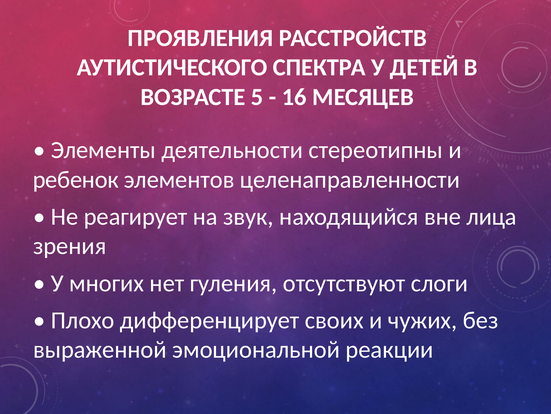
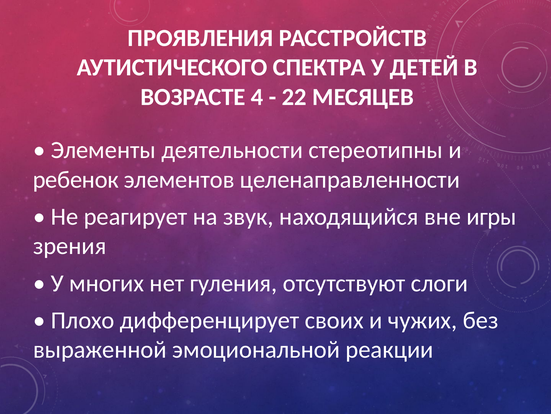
5: 5 -> 4 (257, 97)
16: 16 -> 22 (294, 97)
лица: лица -> игры (491, 216)
